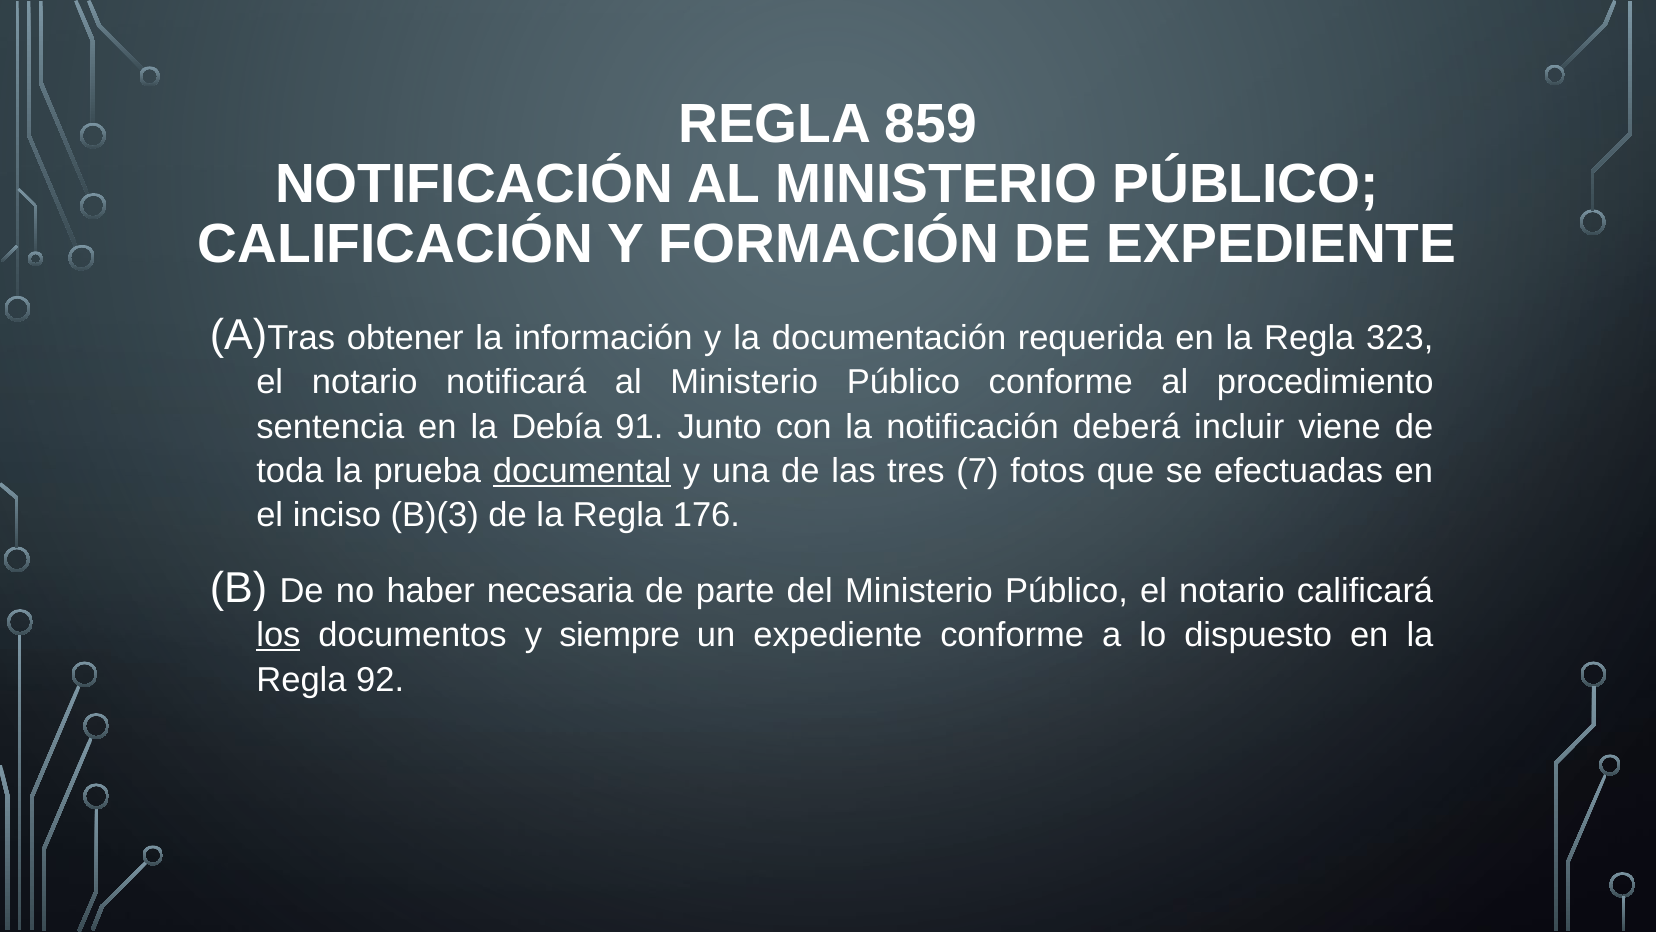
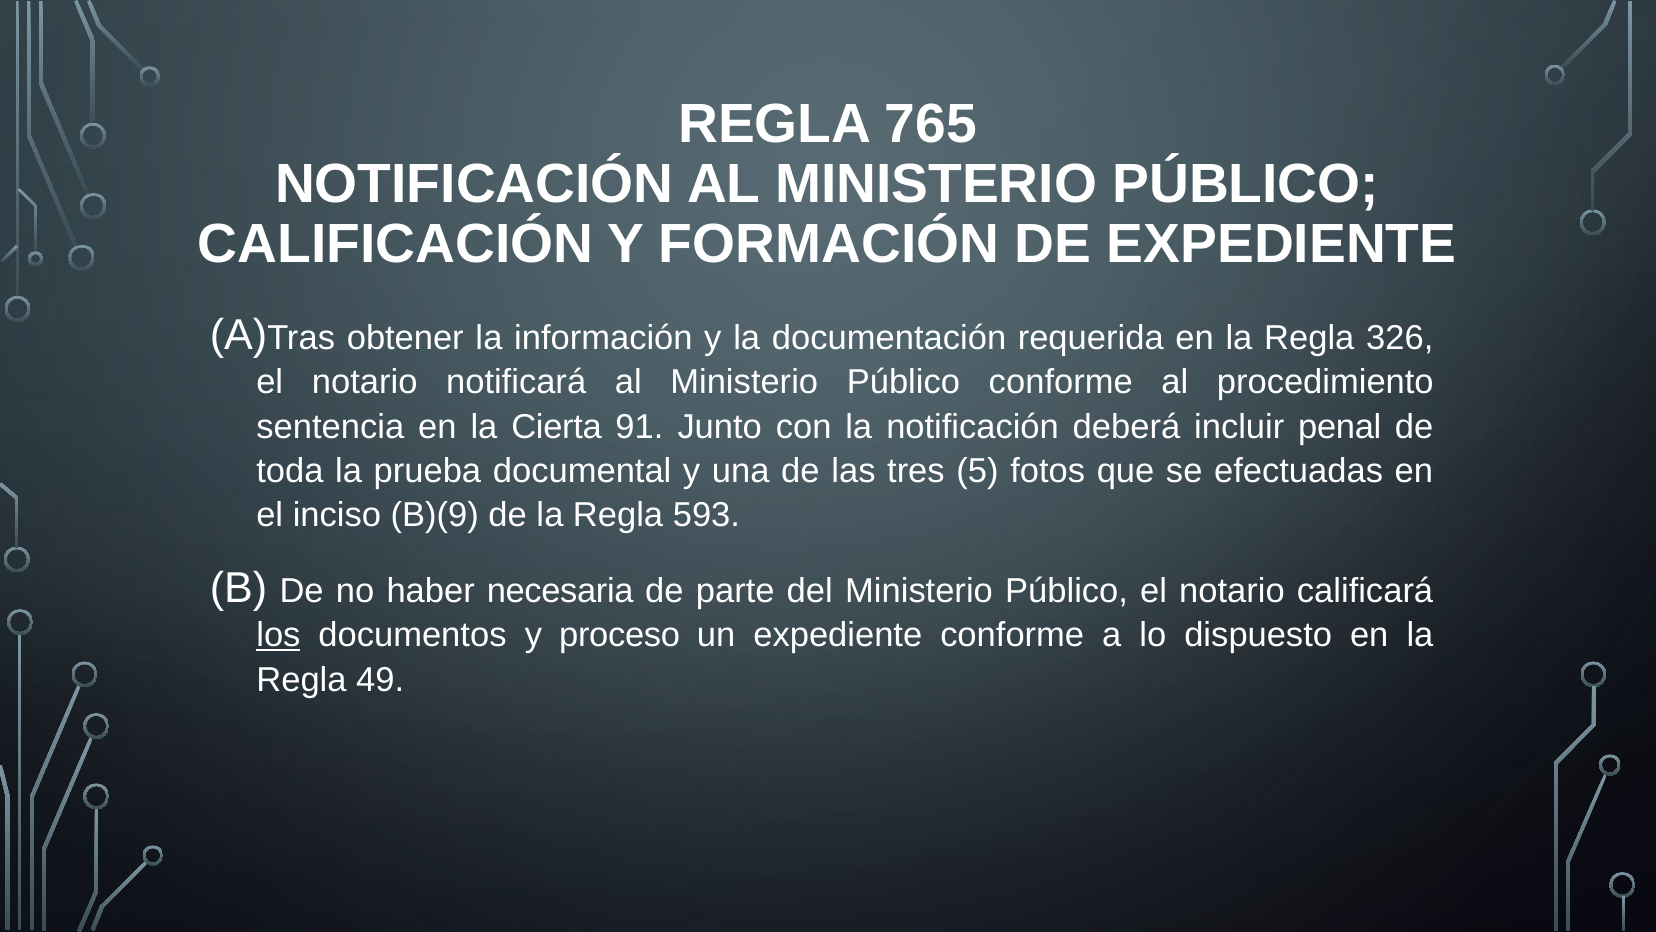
859: 859 -> 765 (931, 124)
323: 323 -> 326 (1400, 338)
Debía: Debía -> Cierta (557, 427)
viene: viene -> penal (1340, 427)
documental underline: present -> none (582, 471)
7: 7 -> 5 (977, 471)
B)(3: B)(3 -> B)(9 (435, 515)
176: 176 -> 593 (706, 515)
siempre: siempre -> proceso (620, 635)
92: 92 -> 49 (380, 679)
